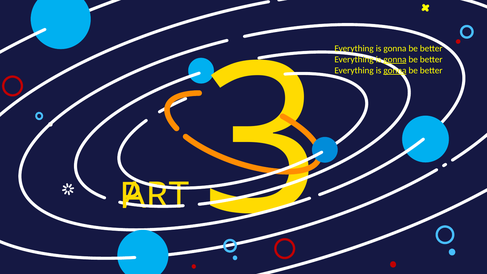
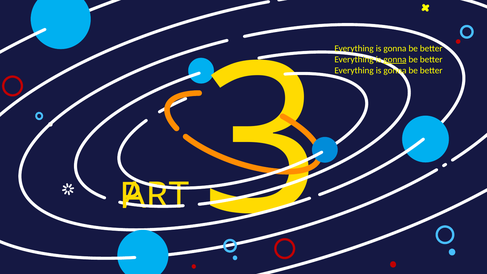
gonna underline: present -> none (395, 70)
